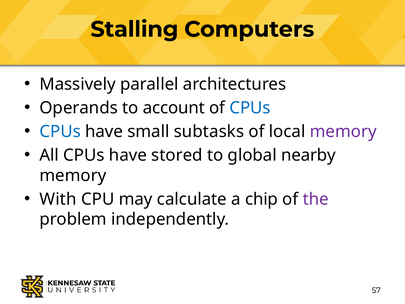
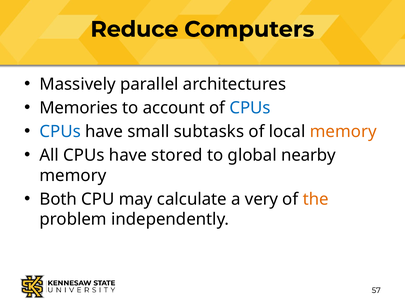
Stalling: Stalling -> Reduce (134, 29)
Operands: Operands -> Memories (79, 108)
memory colour: purple -> orange (343, 131)
With: With -> Both (58, 199)
chip: chip -> very (262, 199)
the colour: purple -> orange (316, 199)
